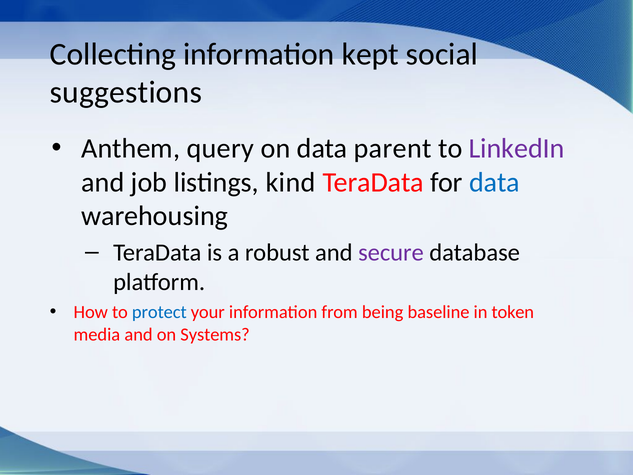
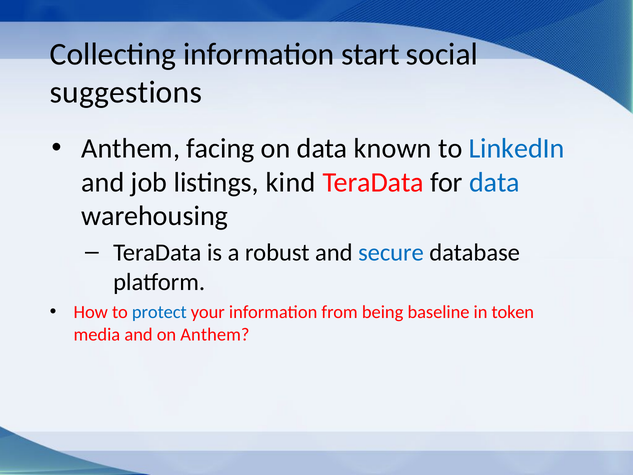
kept: kept -> start (370, 54)
query: query -> facing (220, 148)
parent: parent -> known (393, 148)
LinkedIn colour: purple -> blue (517, 148)
secure colour: purple -> blue (391, 252)
on Systems: Systems -> Anthem (215, 334)
